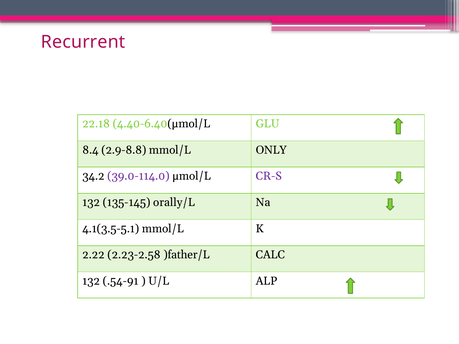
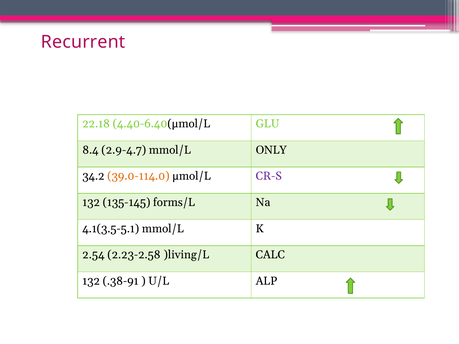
2.9-8.8: 2.9-8.8 -> 2.9-4.7 (124, 150)
39.0-114.0 colour: purple -> orange (138, 176)
orally/L: orally/L -> forms/L (174, 203)
2.22: 2.22 -> 2.54 (93, 255)
)father/L: )father/L -> )living/L (186, 255)
.54-91: .54-91 -> .38-91 (121, 281)
